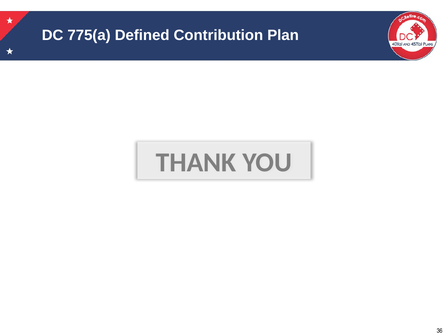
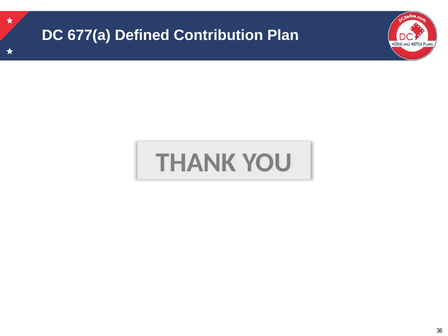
775(a: 775(a -> 677(a (89, 35)
